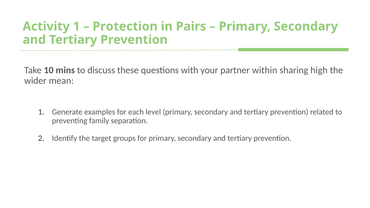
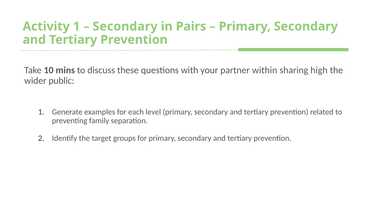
Protection: Protection -> Secondary (125, 26)
mean: mean -> public (61, 81)
